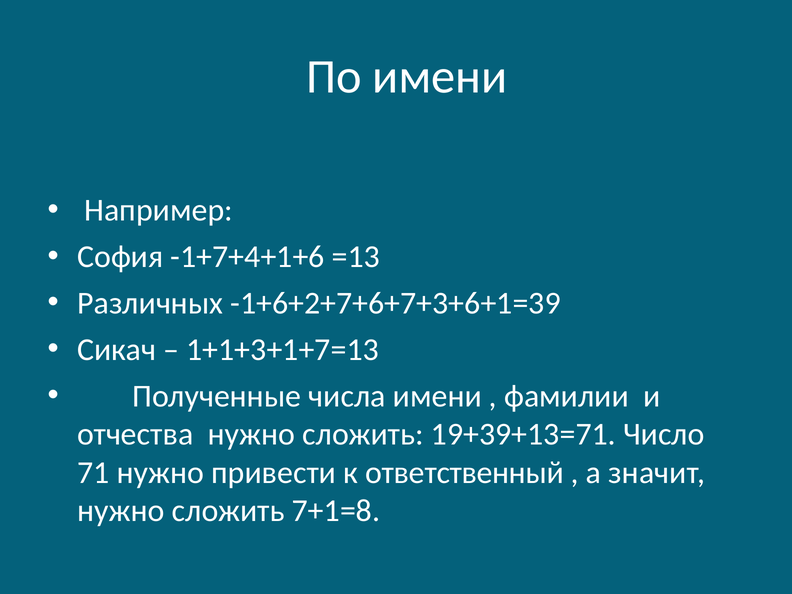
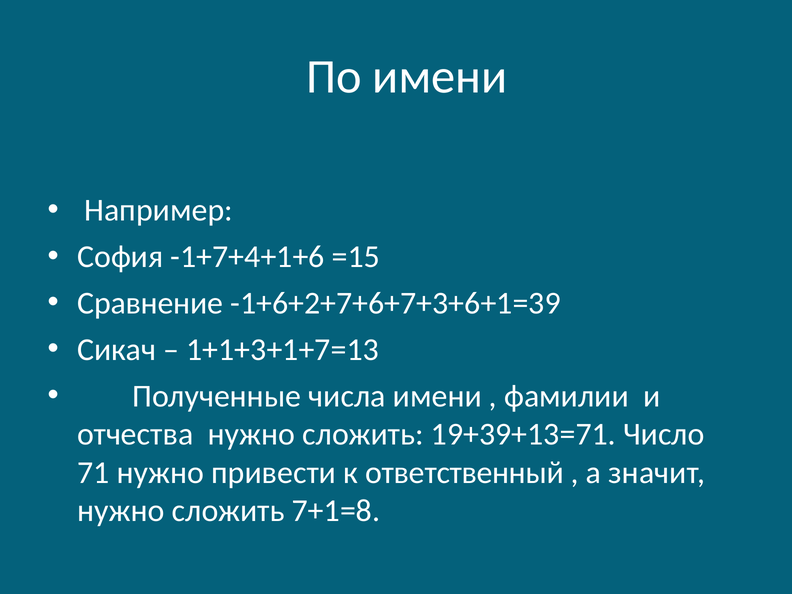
=13: =13 -> =15 (356, 257)
Различных: Различных -> Сравнение (150, 303)
